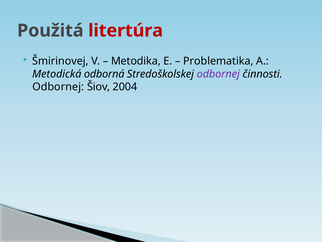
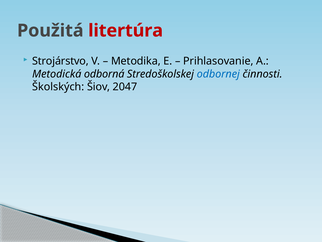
Šmirinovej: Šmirinovej -> Strojárstvo (60, 61)
Problematika: Problematika -> Prihlasovanie (218, 61)
odbornej colour: purple -> blue (218, 74)
Odbornej: Odbornej -> Školských (58, 87)
2004: 2004 -> 2047 (125, 87)
